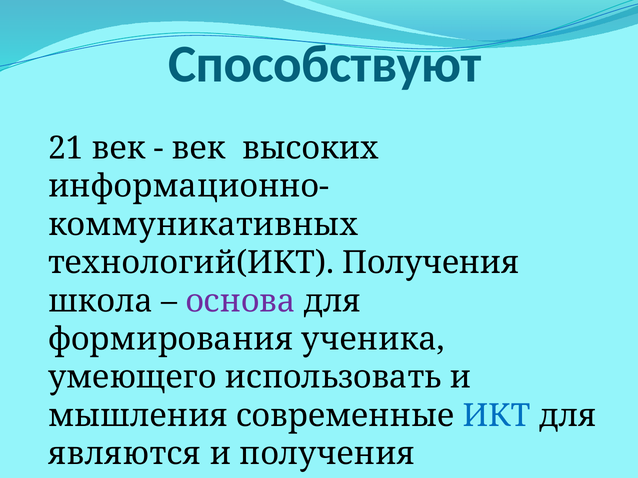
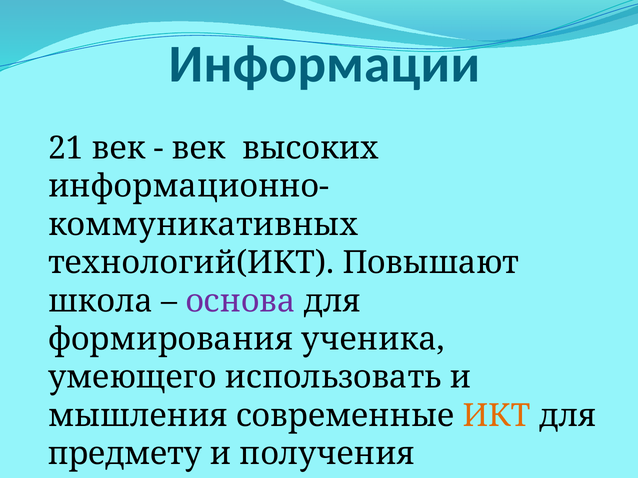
Способствуют: Способствуют -> Информации (325, 64)
технологий(ИКТ Получения: Получения -> Повышают (431, 263)
ИКТ colour: blue -> orange (497, 416)
являются: являются -> предмету (125, 454)
